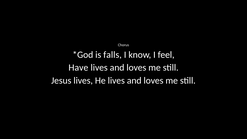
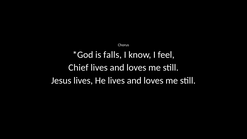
Have: Have -> Chief (78, 68)
